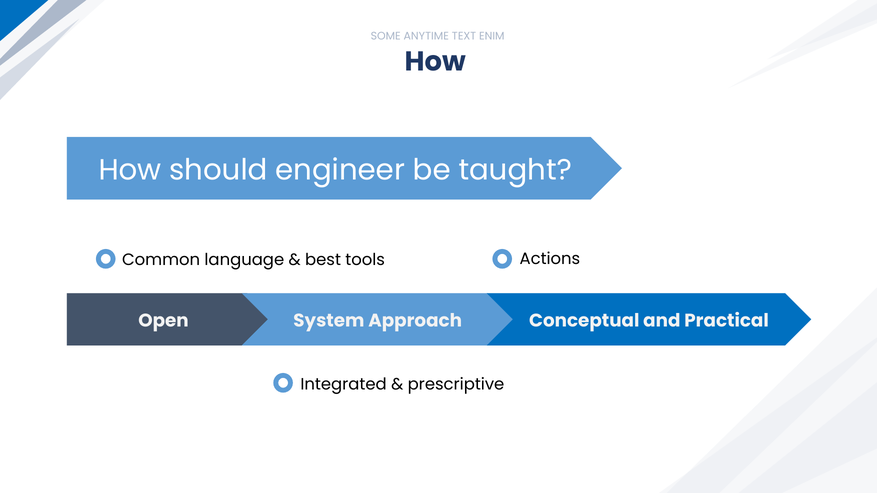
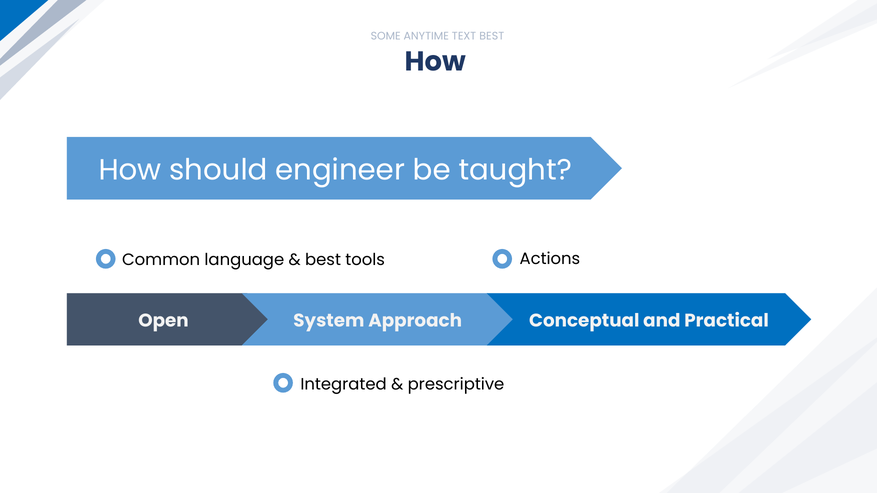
TEXT ENIM: ENIM -> BEST (492, 36)
